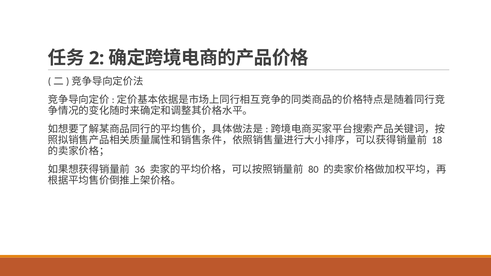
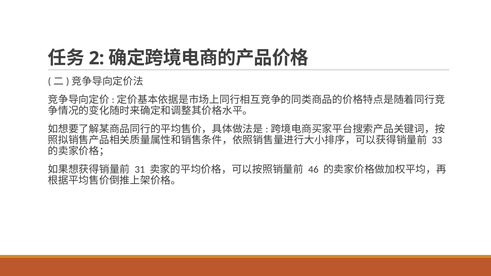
18: 18 -> 33 (437, 140)
36: 36 -> 31 (140, 169)
80: 80 -> 46 (313, 169)
